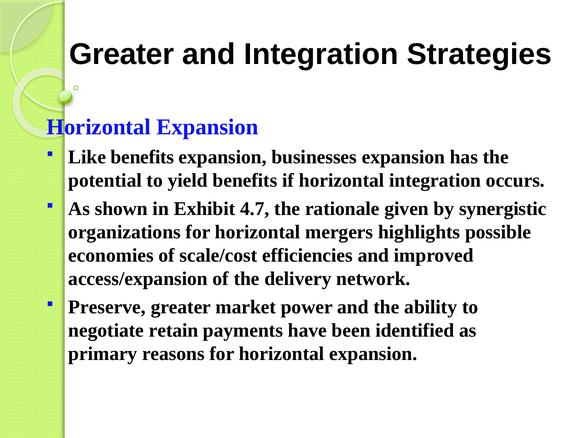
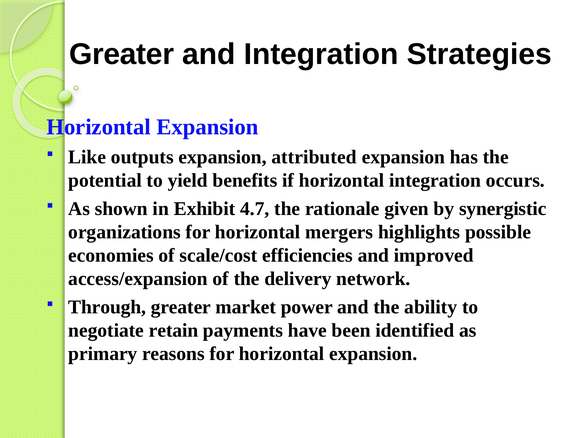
Like benefits: benefits -> outputs (142, 157)
businesses: businesses -> attributed (314, 157)
Preserve: Preserve -> Through (107, 307)
